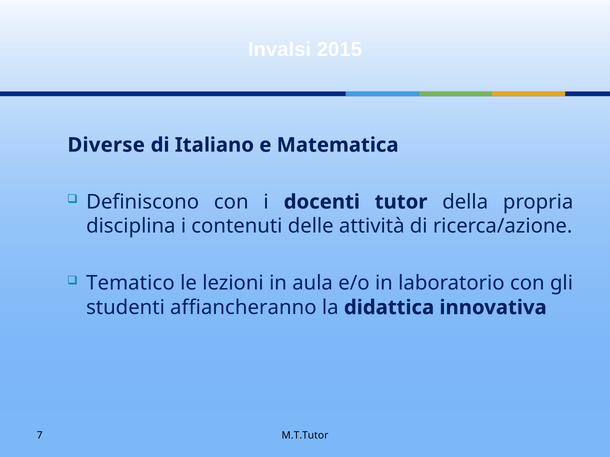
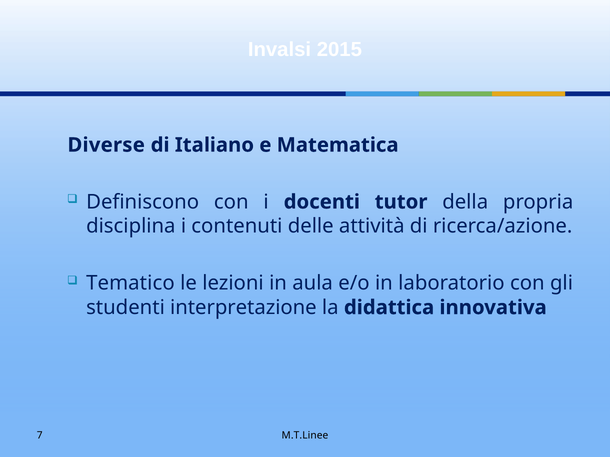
affiancheranno: affiancheranno -> interpretazione (243, 308)
M.T.Tutor: M.T.Tutor -> M.T.Linee (305, 436)
